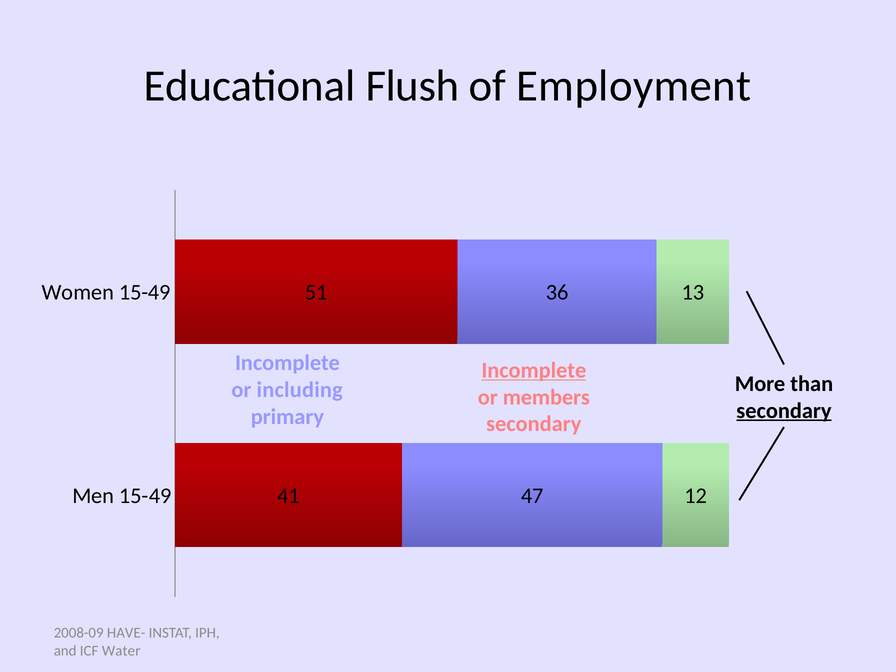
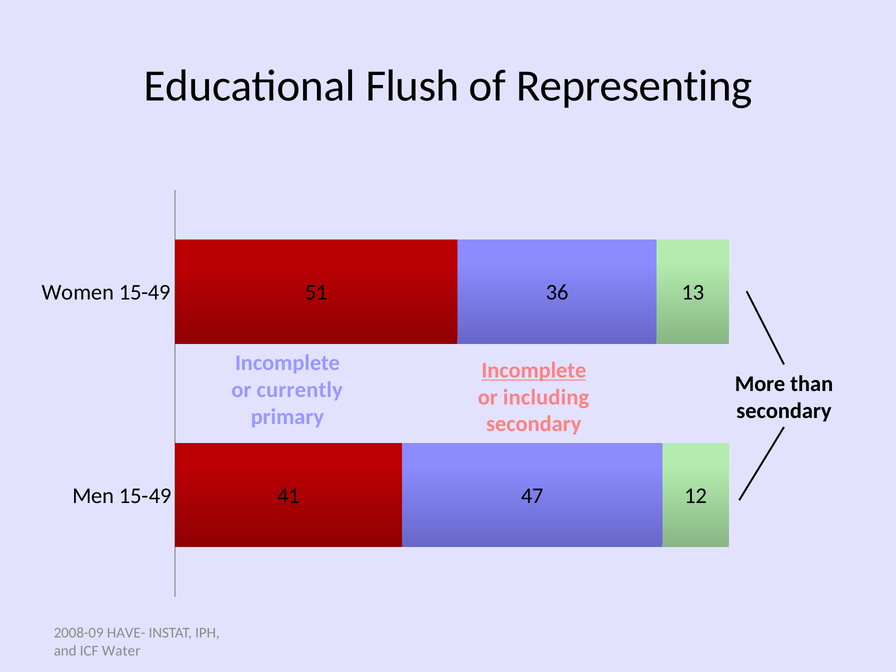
Employment: Employment -> Representing (634, 86)
including: including -> currently (300, 390)
members: members -> including (546, 397)
secondary underline: present -> none (784, 411)
